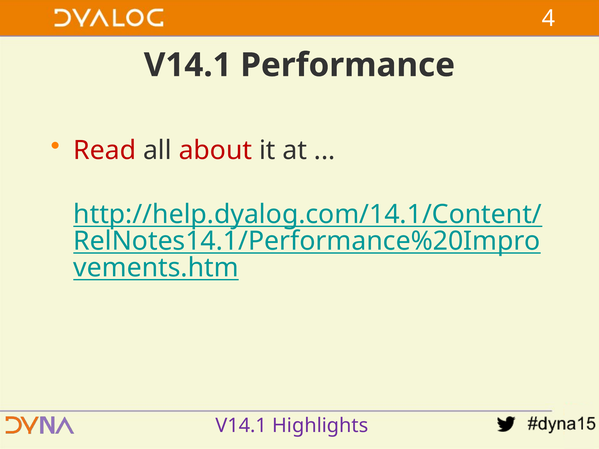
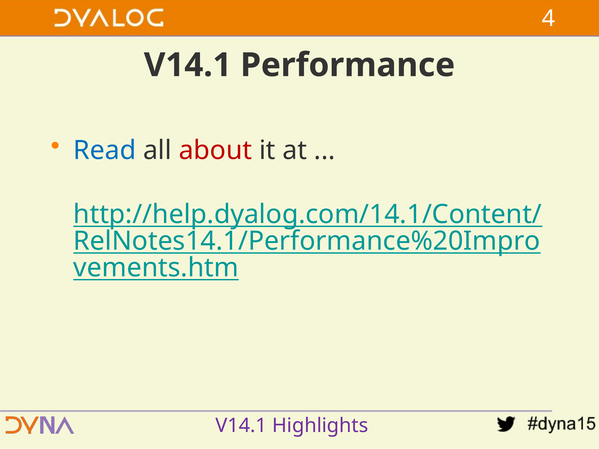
Read colour: red -> blue (105, 151)
